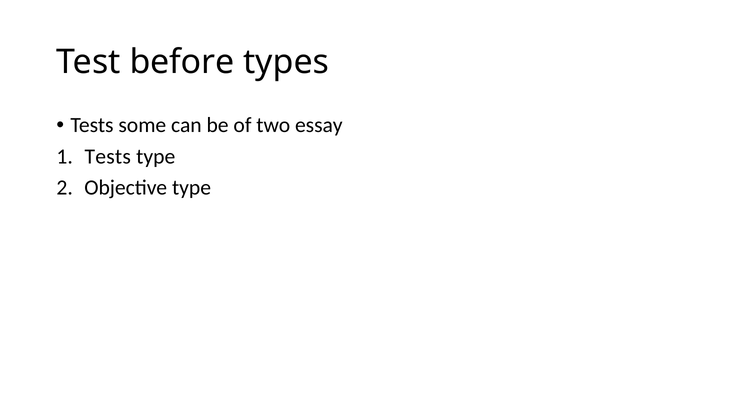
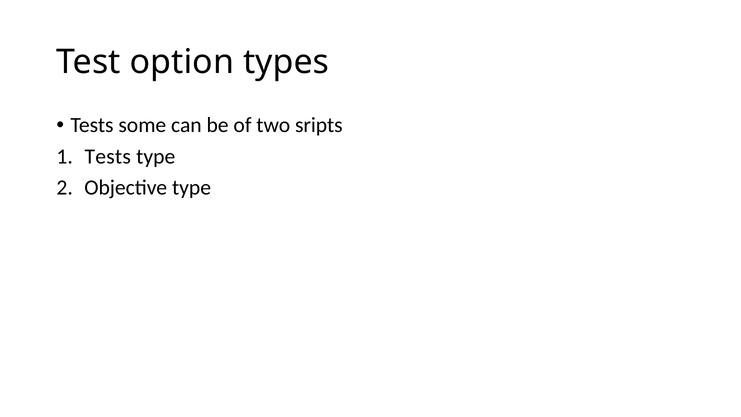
before: before -> option (182, 62)
essay: essay -> sripts (319, 125)
